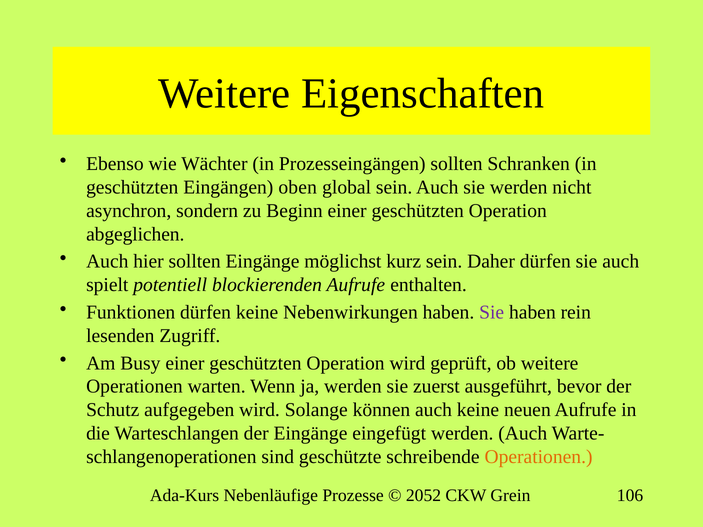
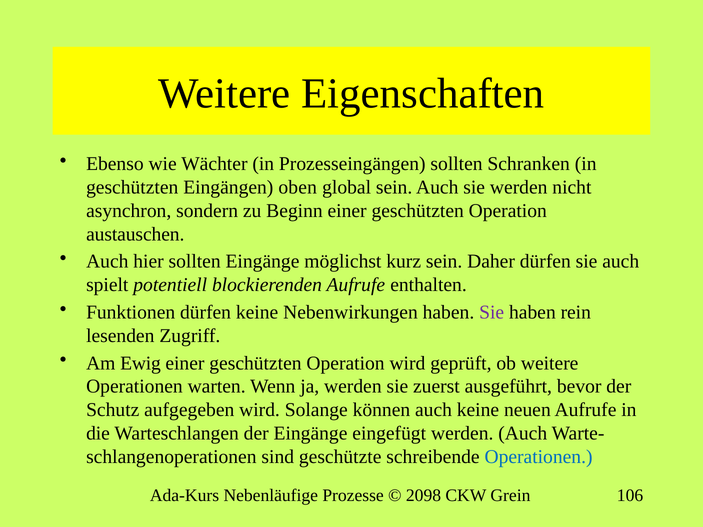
abgeglichen: abgeglichen -> austauschen (135, 234)
Busy: Busy -> Ewig (141, 363)
Operationen colour: orange -> blue (539, 457)
2052: 2052 -> 2098 (424, 496)
